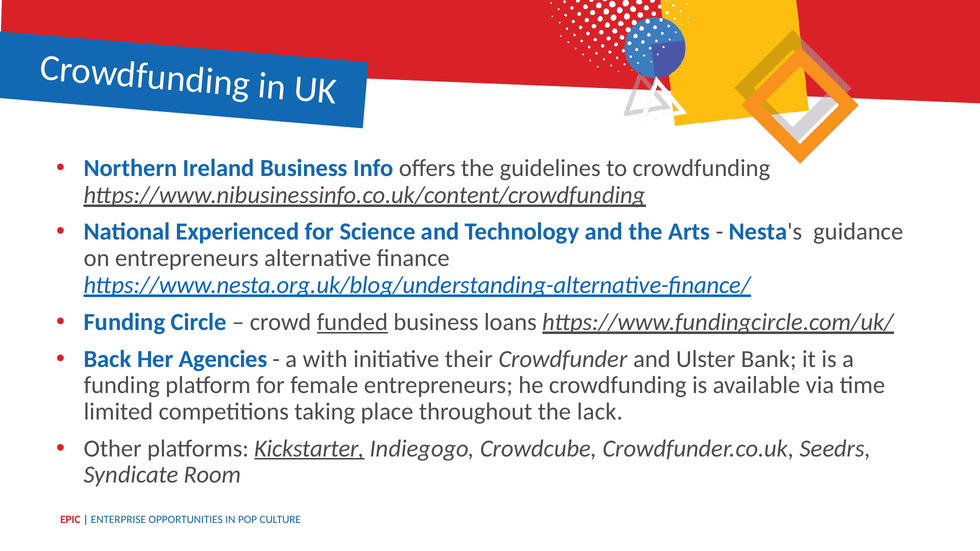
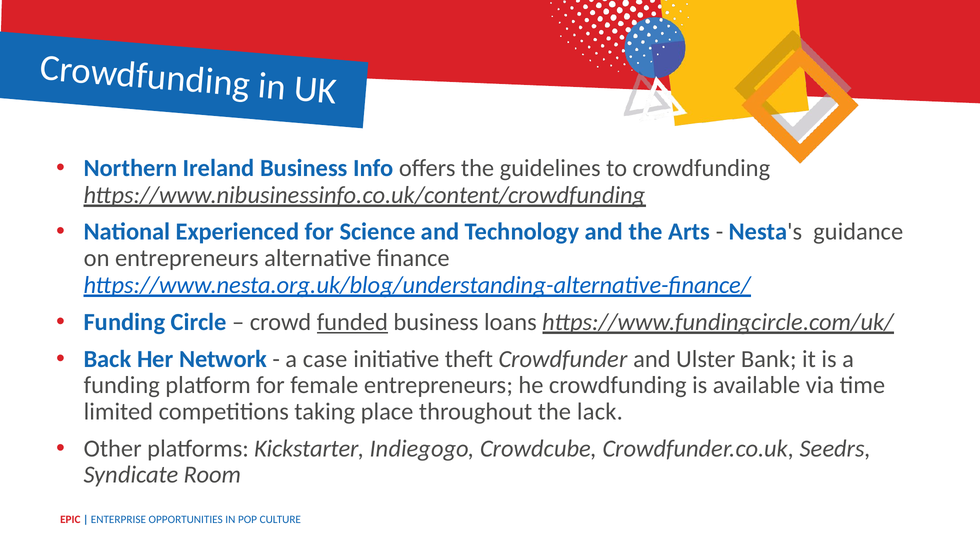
Agencies: Agencies -> Network (223, 359)
with: with -> case (325, 359)
their: their -> theft (469, 359)
Kickstarter underline: present -> none (310, 449)
